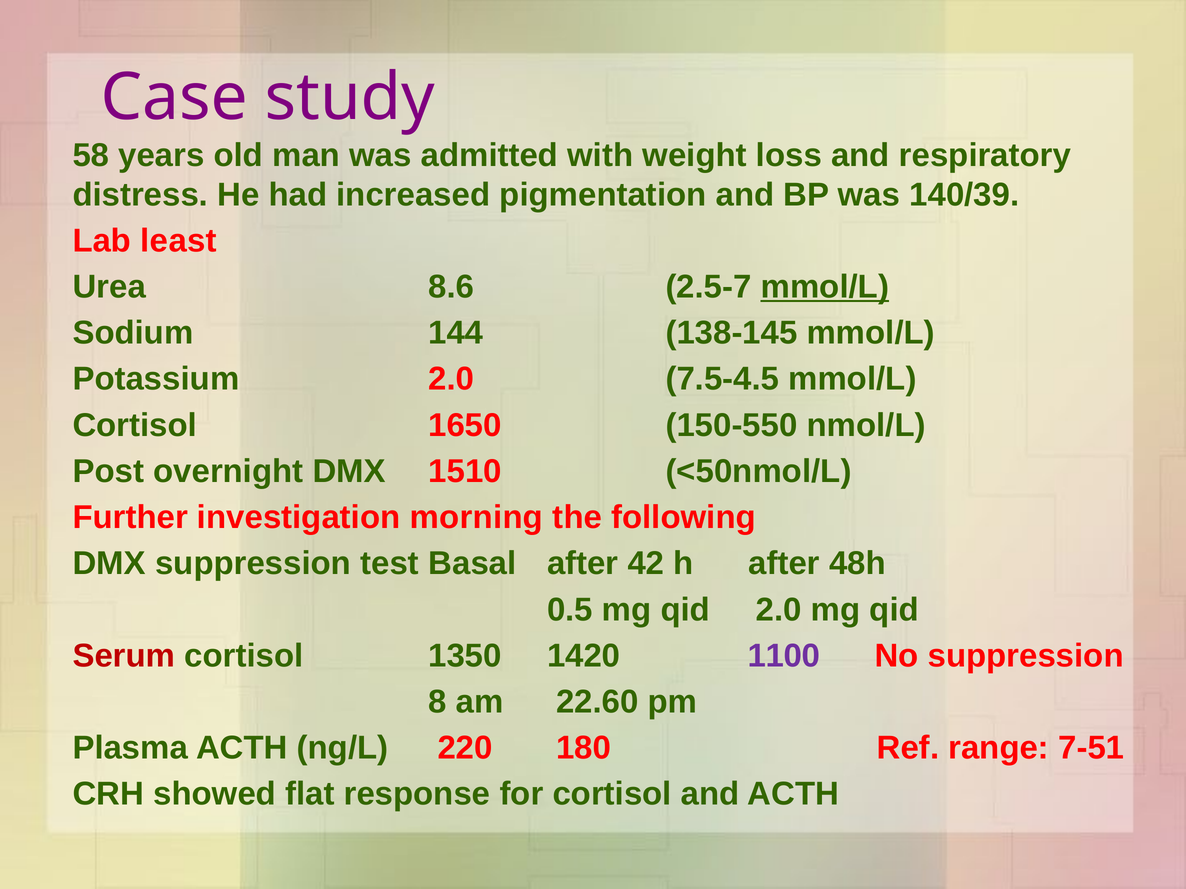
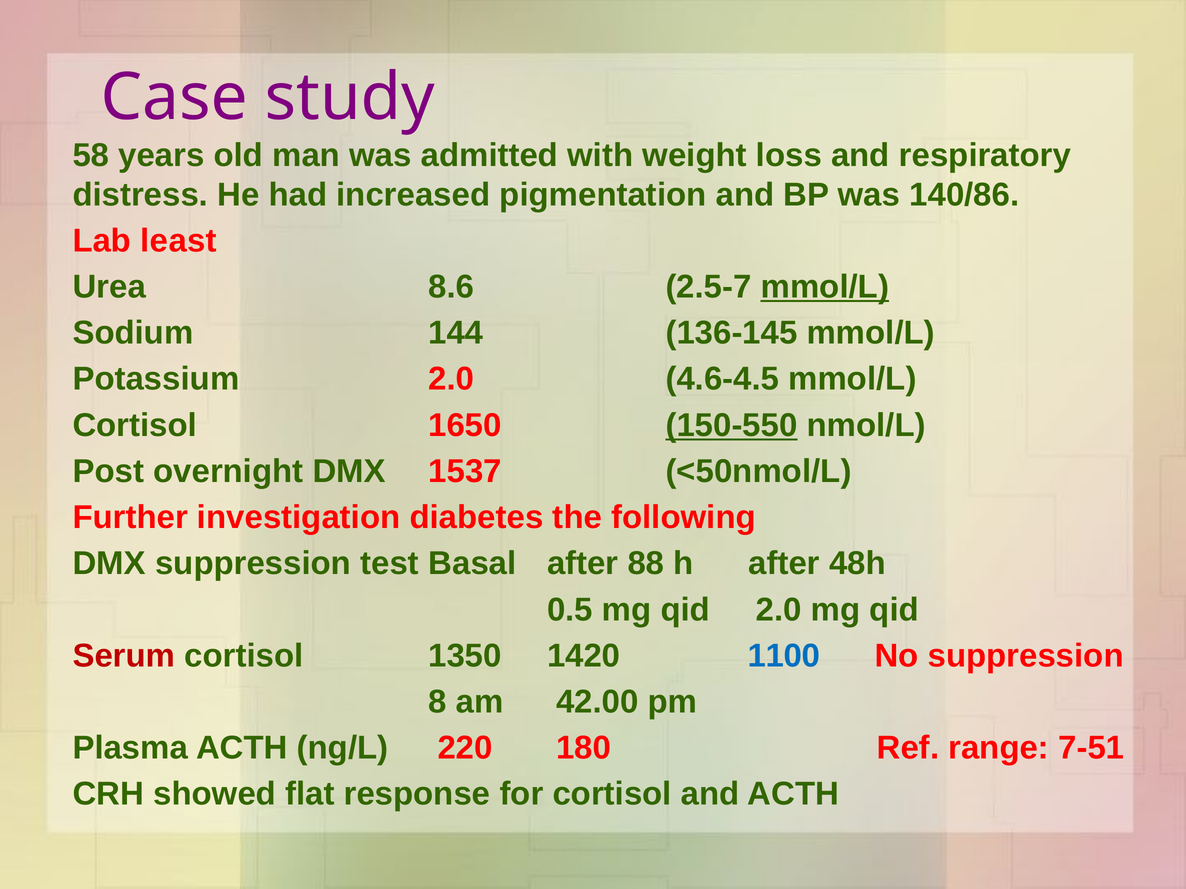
140/39: 140/39 -> 140/86 (964, 195)
138-145: 138-145 -> 136-145 (732, 333)
7.5-4.5: 7.5-4.5 -> 4.6-4.5 (722, 379)
150-550 underline: none -> present (732, 425)
1510: 1510 -> 1537 (465, 472)
morning: morning -> diabetes (476, 518)
42: 42 -> 88 (646, 564)
1100 colour: purple -> blue (784, 656)
22.60: 22.60 -> 42.00 (597, 702)
